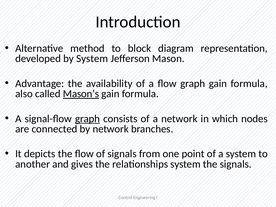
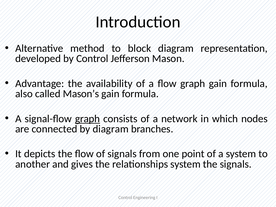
by System: System -> Control (92, 59)
Mason’s underline: present -> none (81, 94)
by network: network -> diagram (111, 129)
